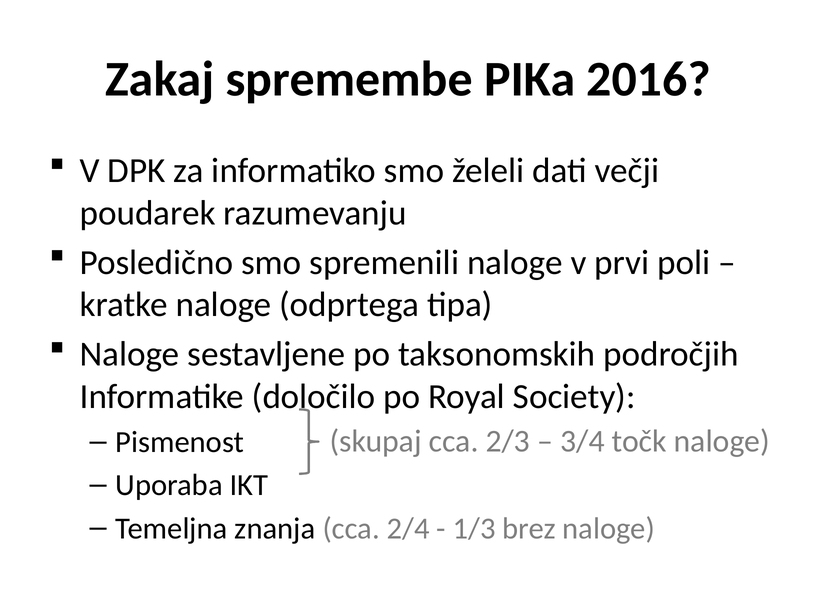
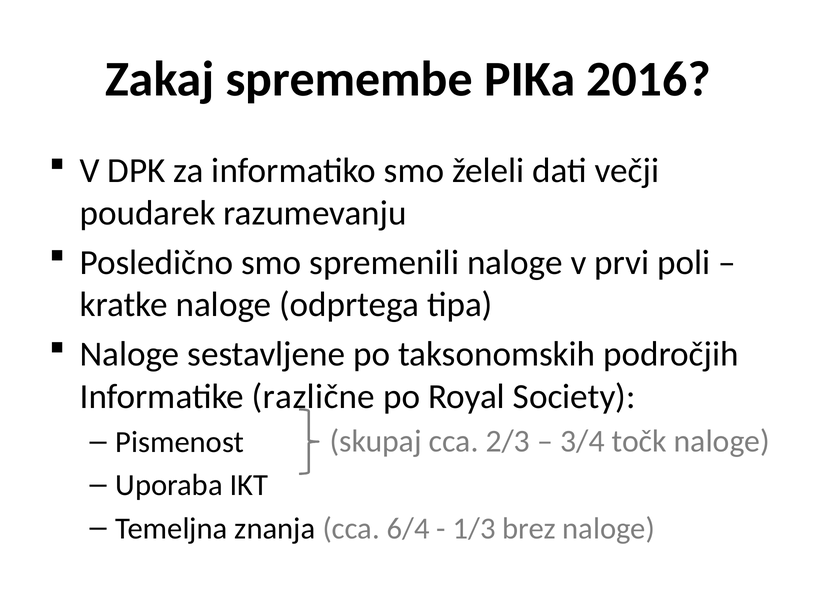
določilo: določilo -> različne (313, 396)
2/4: 2/4 -> 6/4 (408, 528)
